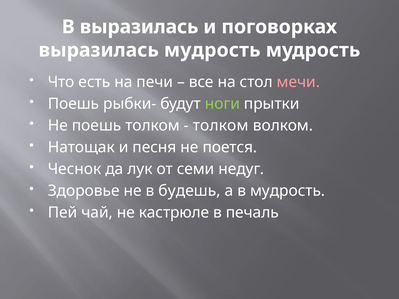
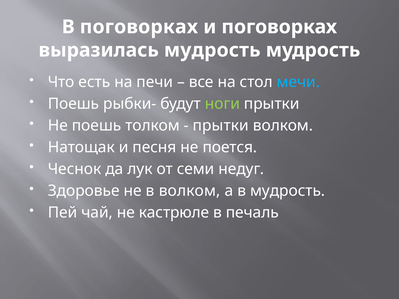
В выразилась: выразилась -> поговорках (139, 27)
мечи colour: pink -> light blue (298, 82)
толком: толком -> прытки (221, 126)
в будешь: будешь -> волком (190, 191)
